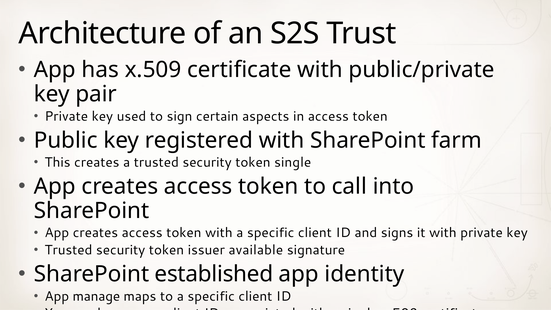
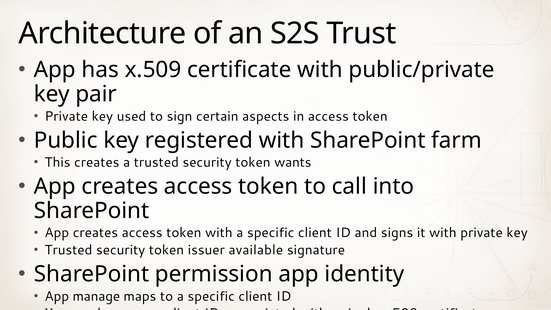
token single: single -> wants (293, 162)
established: established -> permission (214, 274)
